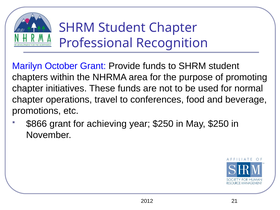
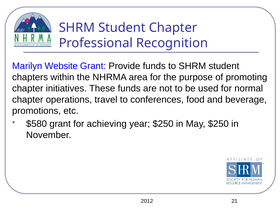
October: October -> Website (61, 66)
$866: $866 -> $580 (37, 124)
